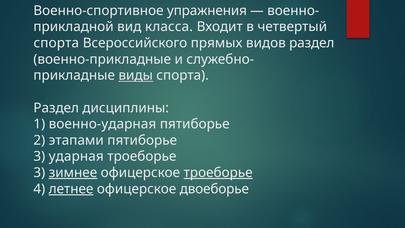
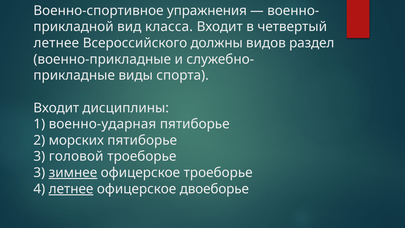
спорта: спорта -> летнее (56, 43)
прямых: прямых -> должны (217, 43)
виды underline: present -> none (136, 75)
Раздел: Раздел -> Входит (56, 108)
этапами: этапами -> морских (76, 140)
ударная: ударная -> головой (76, 156)
троеборье underline: present -> none (218, 173)
